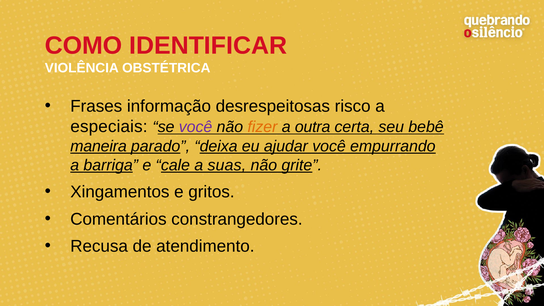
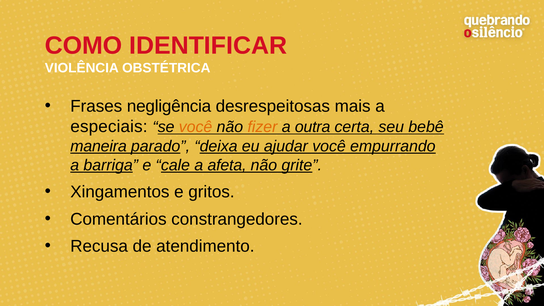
informação: informação -> negligência (169, 106)
risco: risco -> mais (353, 106)
você colour: purple -> orange (196, 127)
suas: suas -> afeta (227, 165)
